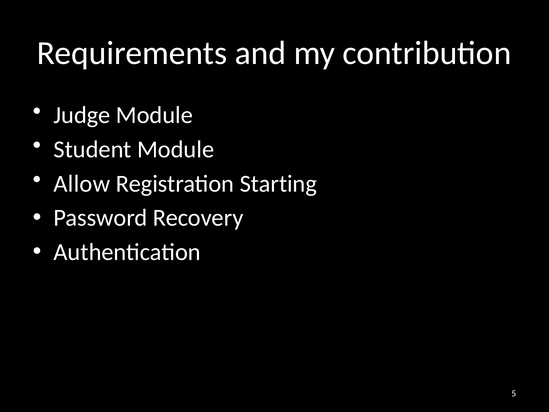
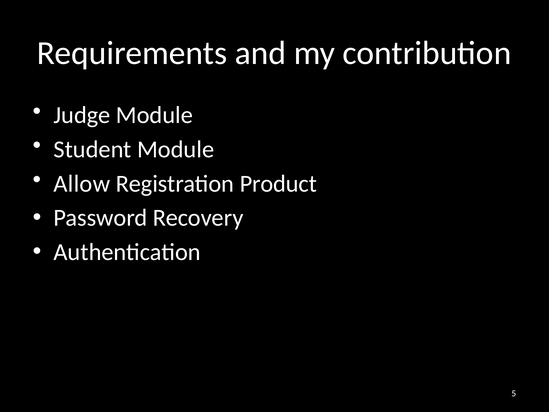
Starting: Starting -> Product (278, 184)
